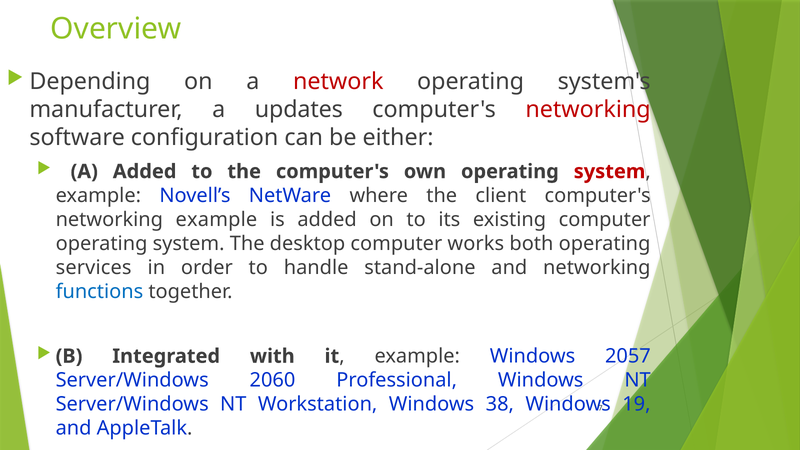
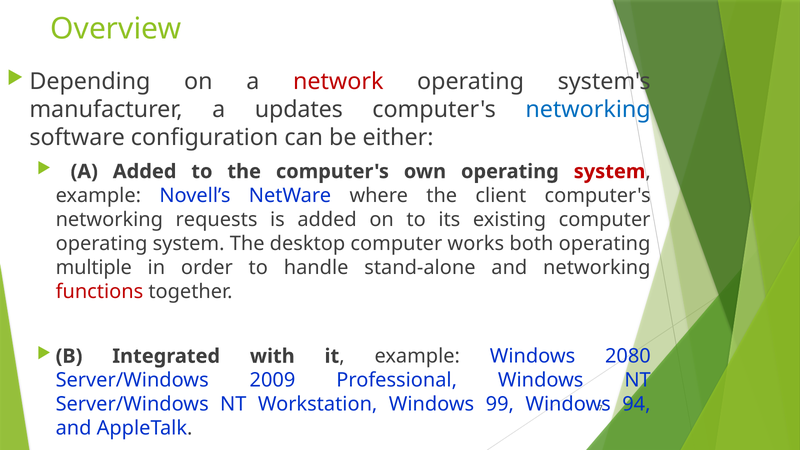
networking colour: red -> blue (588, 109)
networking example: example -> requests (217, 220)
services: services -> multiple (94, 268)
functions colour: blue -> red (99, 292)
2057: 2057 -> 2080 (628, 356)
2060: 2060 -> 2009 (272, 380)
38: 38 -> 99 (500, 404)
19: 19 -> 94 (636, 404)
